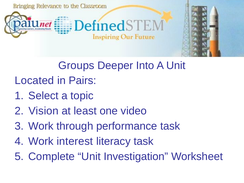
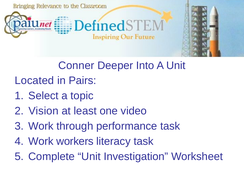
Groups: Groups -> Conner (76, 65)
interest: interest -> workers (75, 141)
